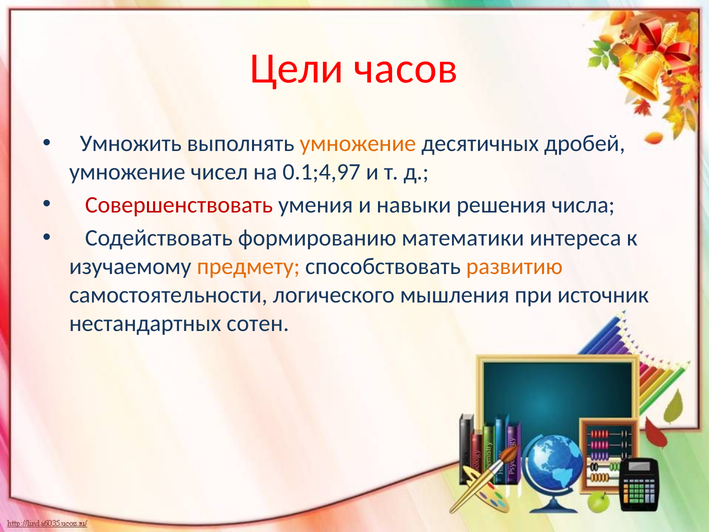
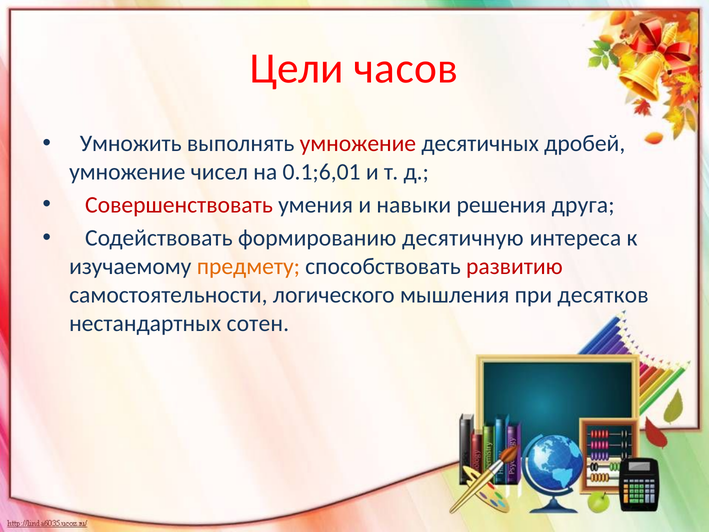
умножение colour: orange -> red (358, 143)
0.1;4,97: 0.1;4,97 -> 0.1;6,01 (322, 172)
числа: числа -> друга (583, 205)
математики: математики -> десятичную (463, 238)
развитию colour: orange -> red (514, 266)
источник: источник -> десятков (603, 295)
